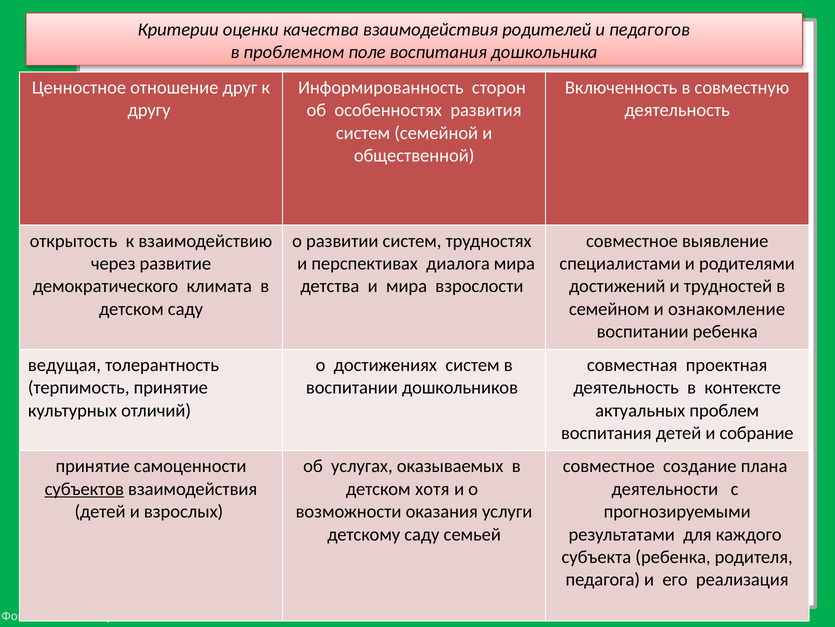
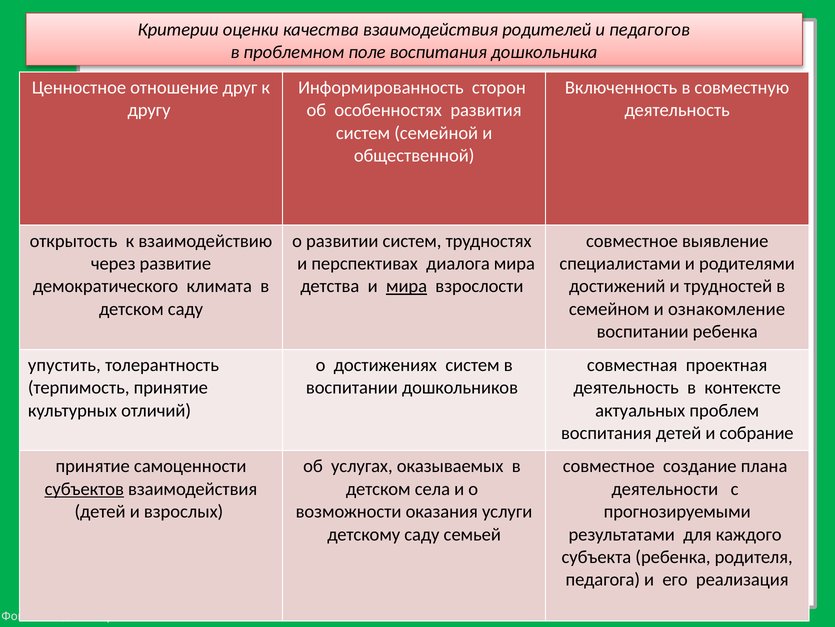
мира underline: none -> present (407, 286)
ведущая: ведущая -> упустить (64, 365)
хотя: хотя -> села (432, 488)
